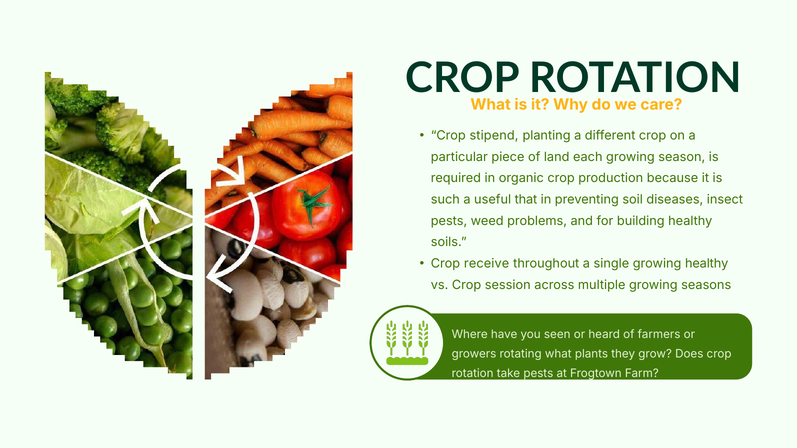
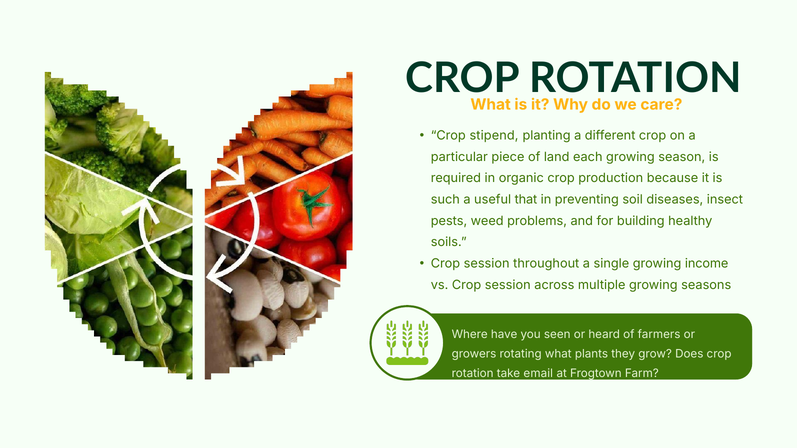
receive: receive -> session (487, 264)
growing healthy: healthy -> income (707, 264)
take pests: pests -> email (538, 374)
